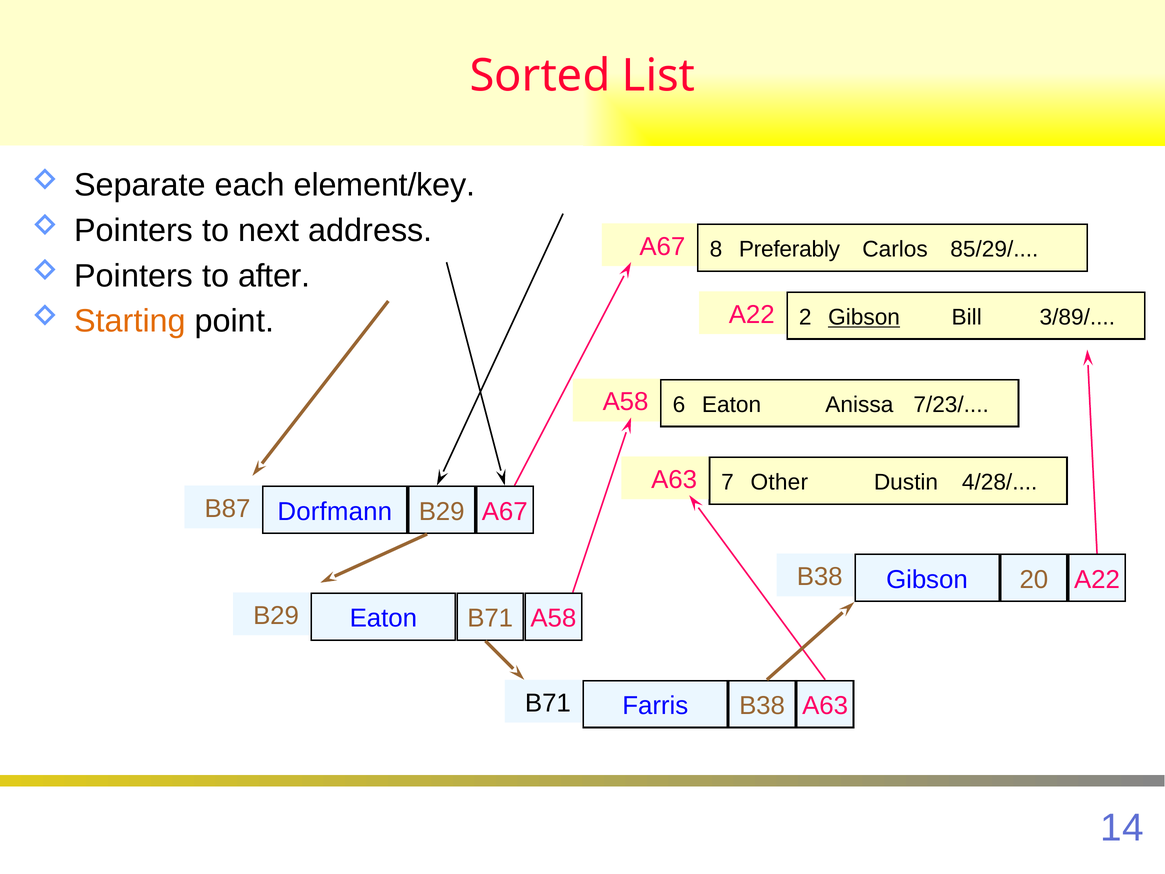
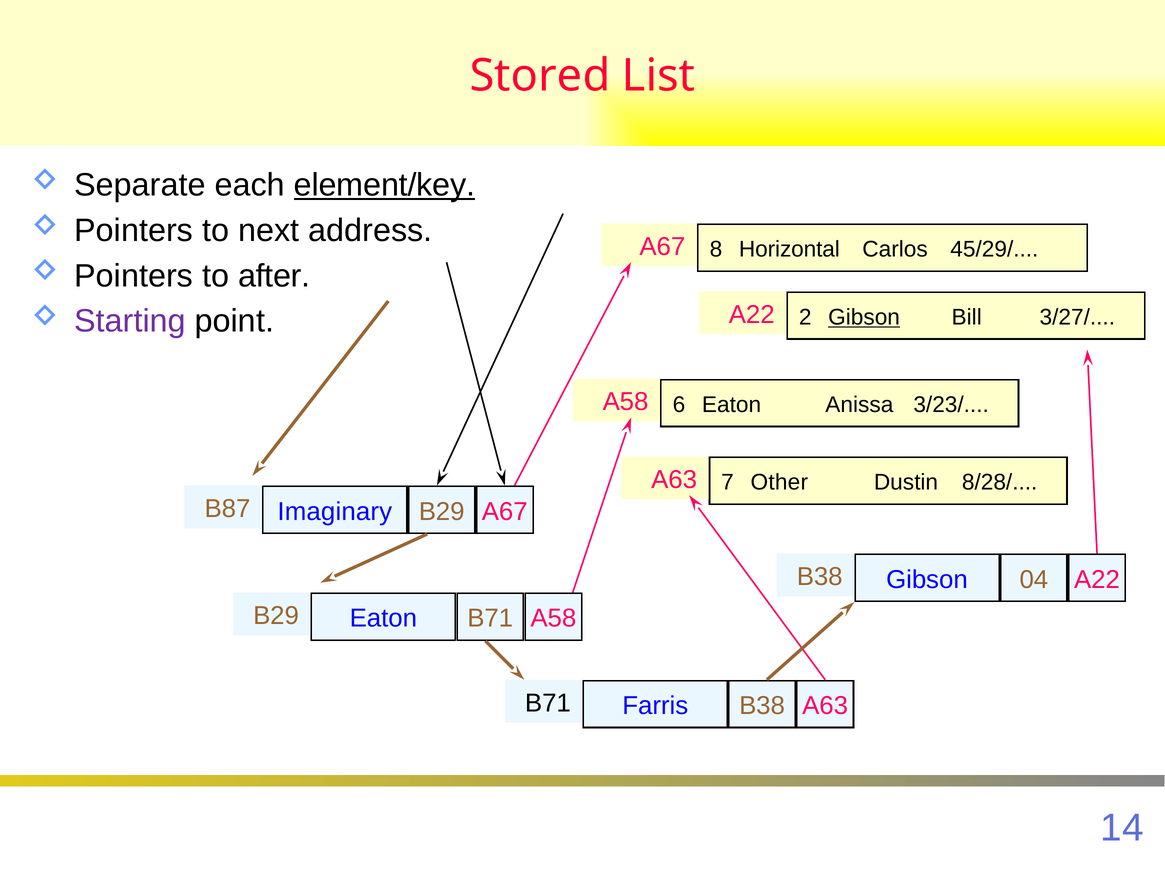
Sorted: Sorted -> Stored (540, 76)
element/key underline: none -> present (385, 185)
Preferably: Preferably -> Horizontal (789, 249)
85/29/: 85/29/ -> 45/29/ (994, 249)
Starting colour: orange -> purple (130, 321)
3/89/: 3/89/ -> 3/27/ (1077, 317)
7/23/: 7/23/ -> 3/23/ (951, 404)
4/28/: 4/28/ -> 8/28/ (1000, 482)
Dorfmann: Dorfmann -> Imaginary (335, 511)
20: 20 -> 04 (1034, 579)
